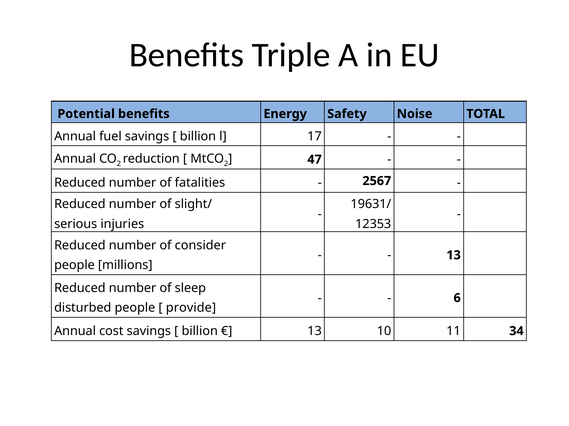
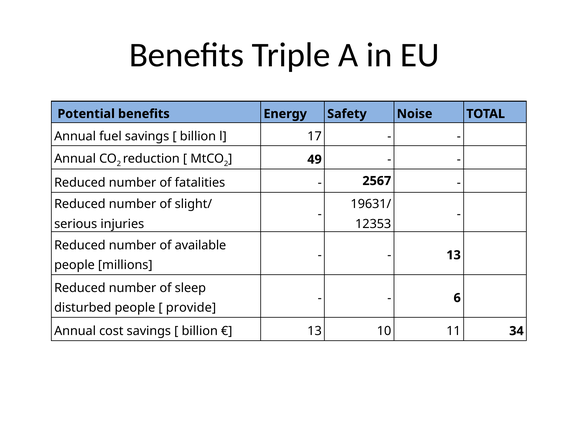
47: 47 -> 49 (315, 160)
consider: consider -> available (200, 246)
